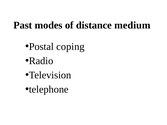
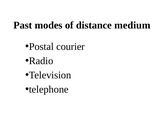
coping: coping -> courier (71, 47)
